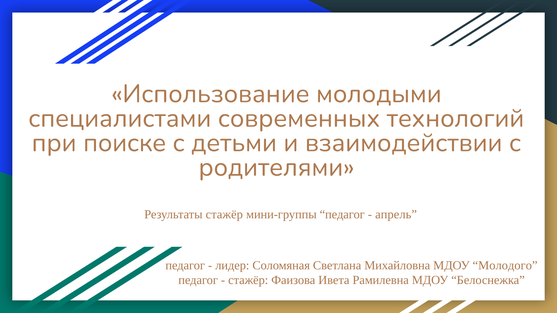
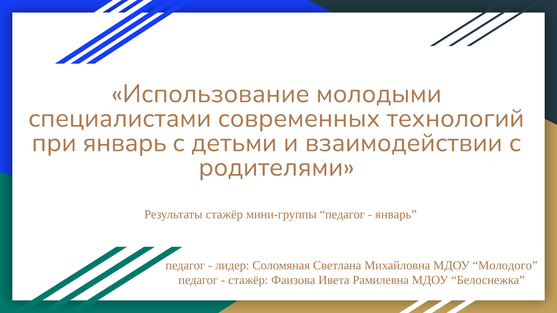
при поиске: поиске -> январь (125, 143)
апрель: апрель -> январь (396, 215)
